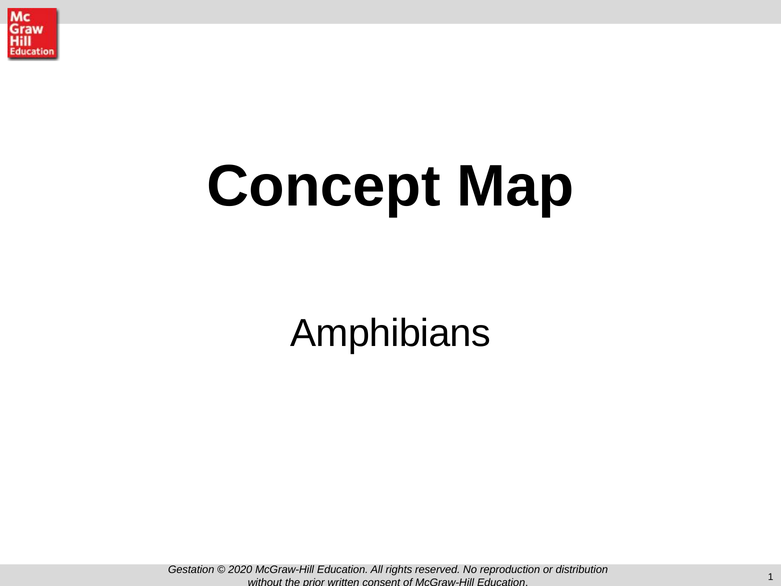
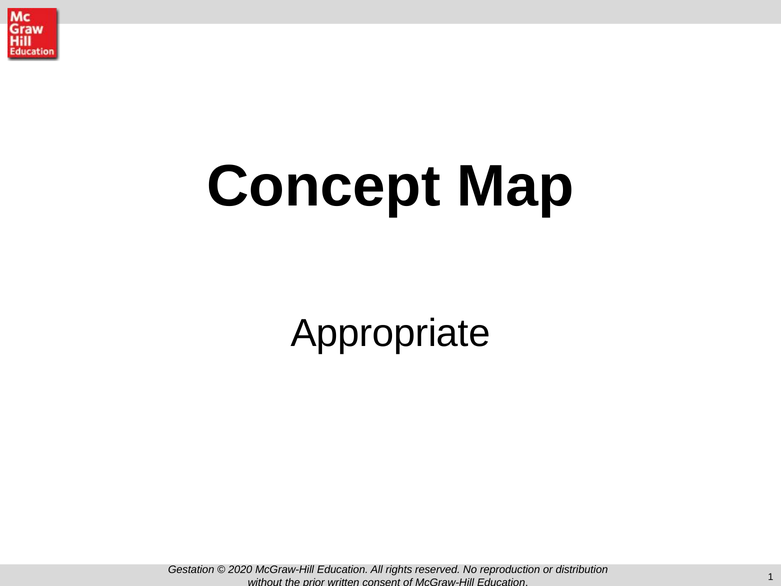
Amphibians: Amphibians -> Appropriate (390, 333)
